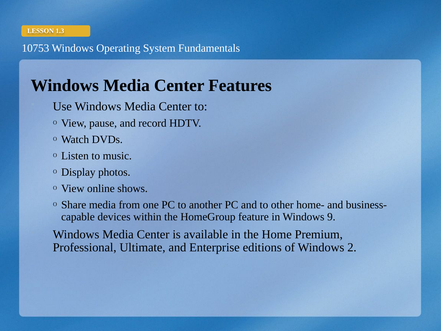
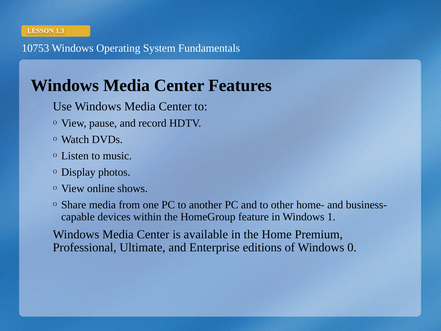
9: 9 -> 1 (331, 217)
2: 2 -> 0 (352, 247)
